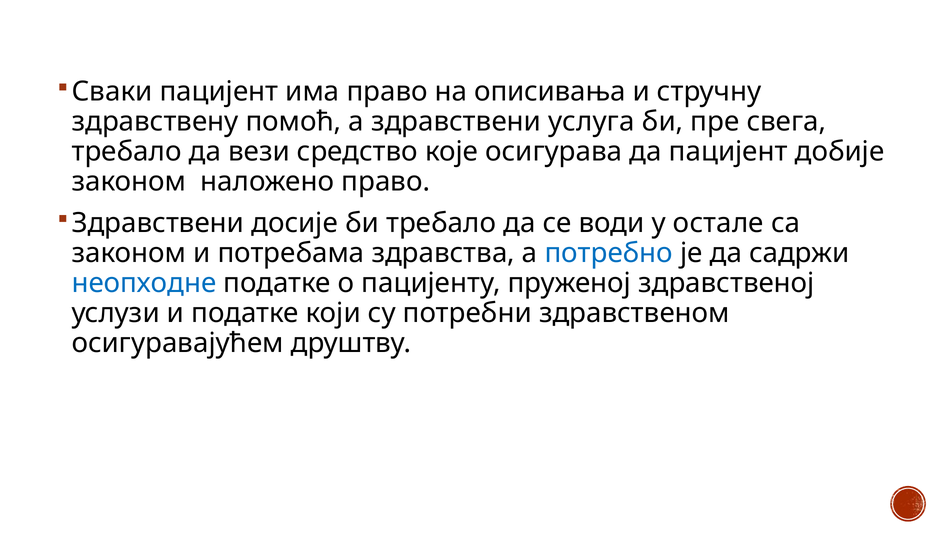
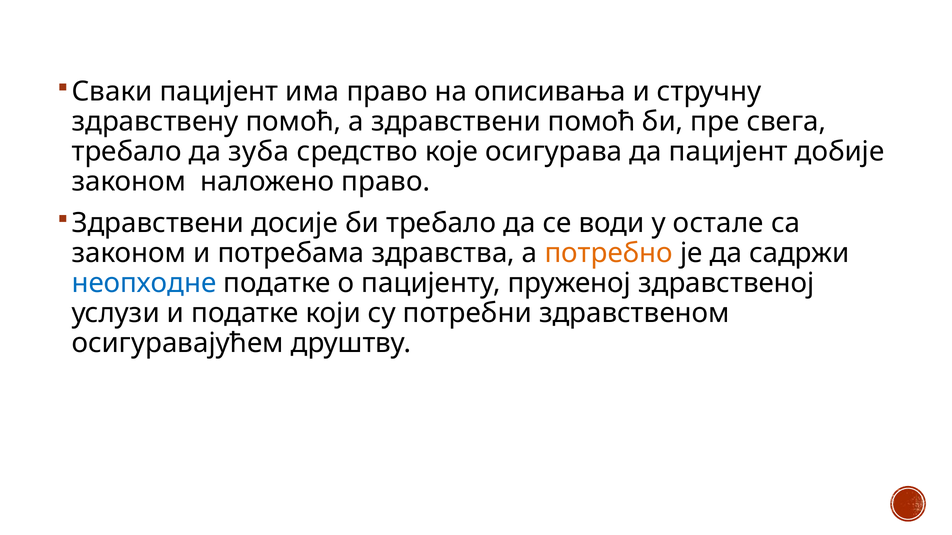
здравствени услуга: услуга -> помоћ (592, 122)
вези: вези -> зуба (259, 152)
потребно colour: blue -> orange (609, 253)
